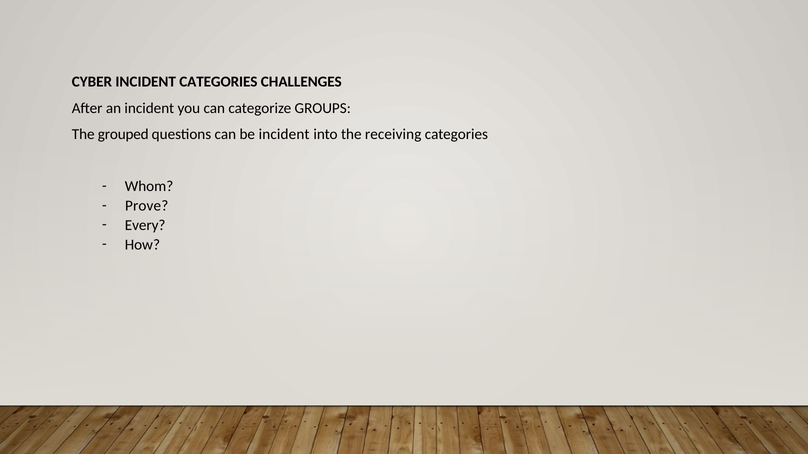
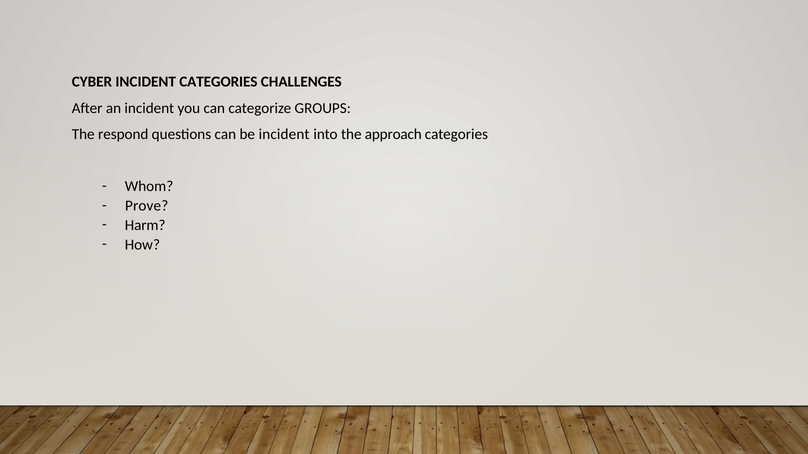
grouped: grouped -> respond (123, 134)
receiving: receiving -> approach (393, 134)
Every: Every -> Harm (145, 226)
